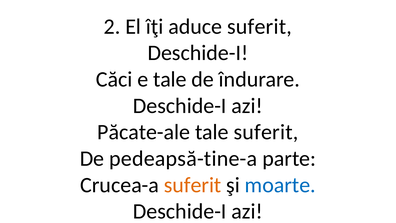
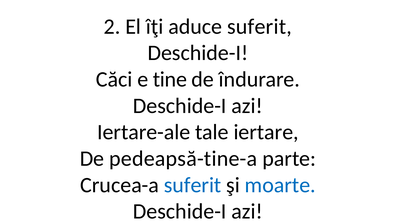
e tale: tale -> tine (170, 79)
Păcate-ale: Păcate-ale -> Iertare-ale (144, 132)
tale suferit: suferit -> iertare (266, 132)
suferit colour: orange -> blue (193, 185)
